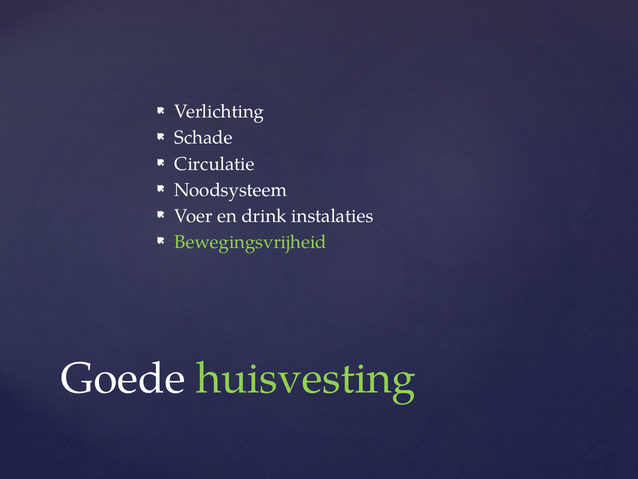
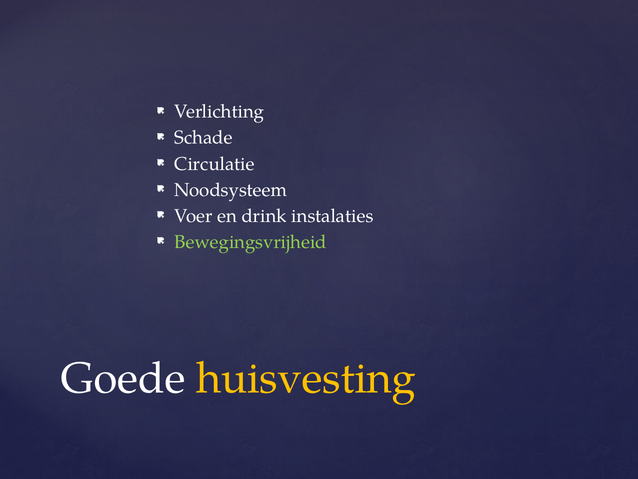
huisvesting colour: light green -> yellow (306, 378)
